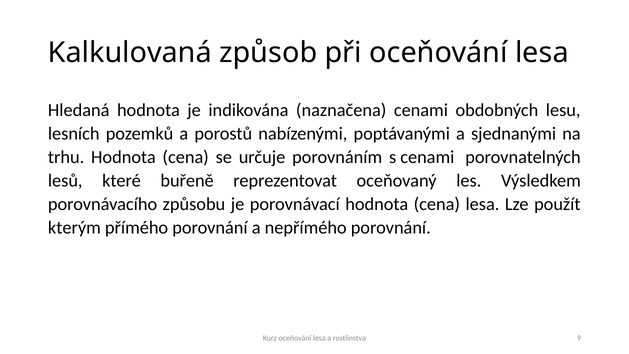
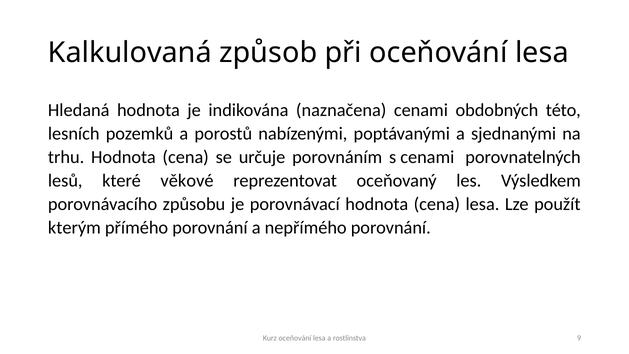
lesu: lesu -> této (563, 110)
buřeně: buřeně -> věkové (187, 181)
